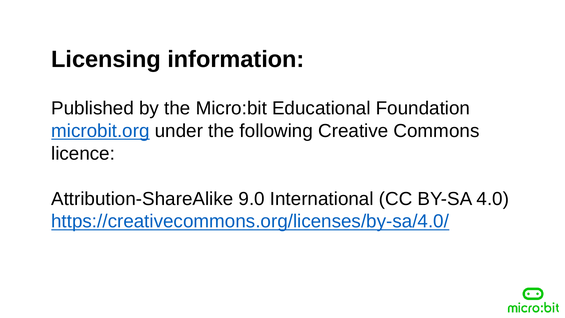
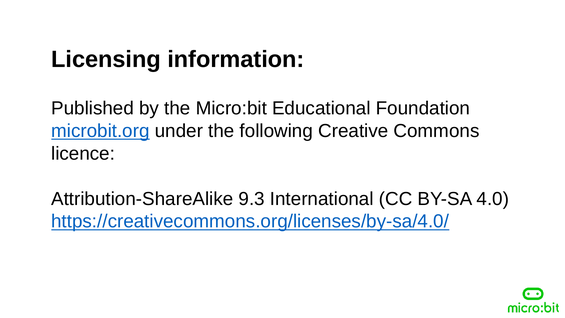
9.0: 9.0 -> 9.3 (252, 199)
